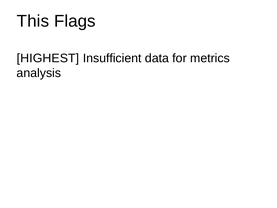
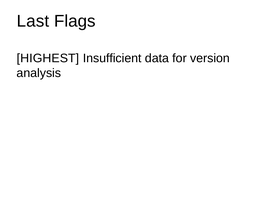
This: This -> Last (33, 21)
metrics: metrics -> version (210, 58)
